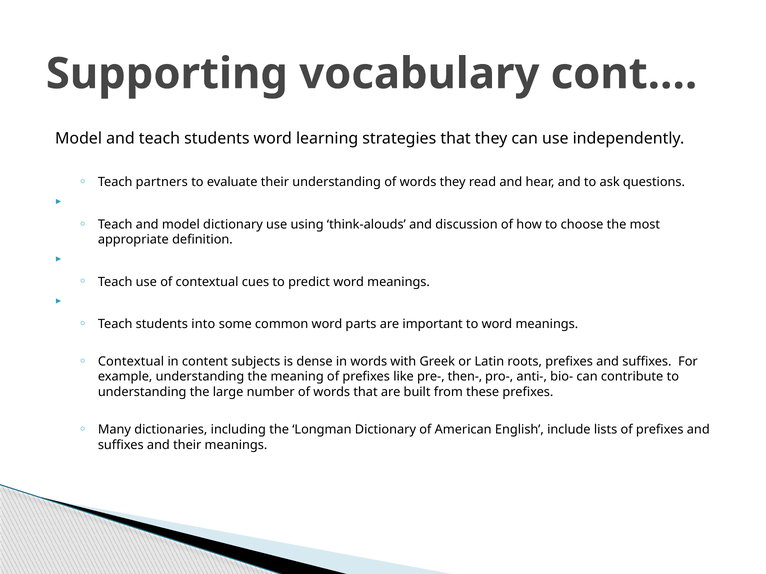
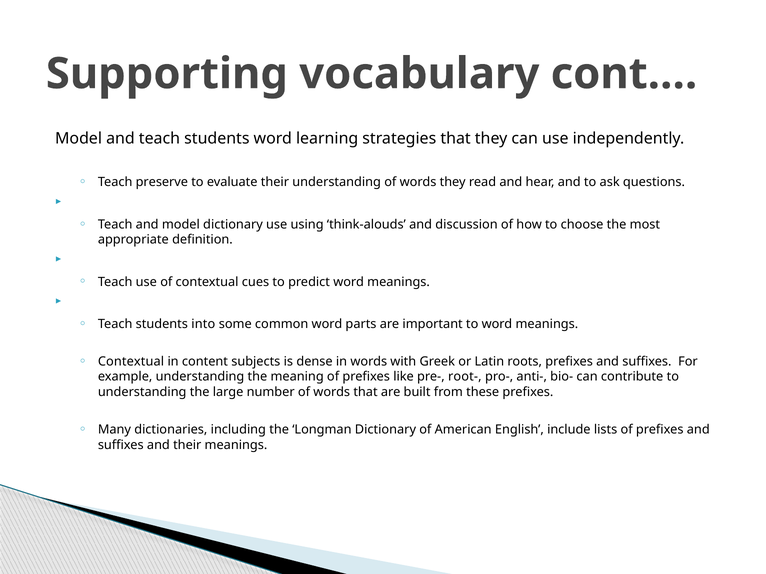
partners: partners -> preserve (162, 182)
then-: then- -> root- (465, 377)
